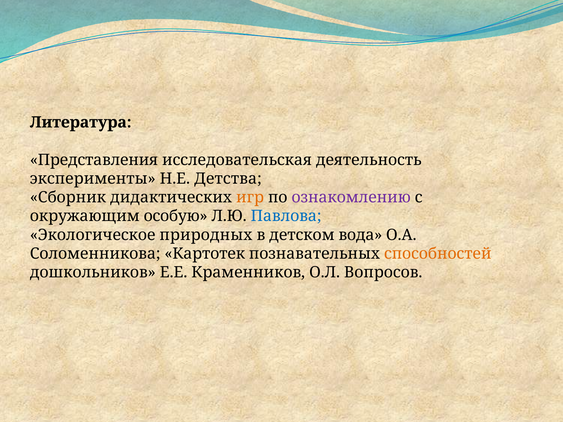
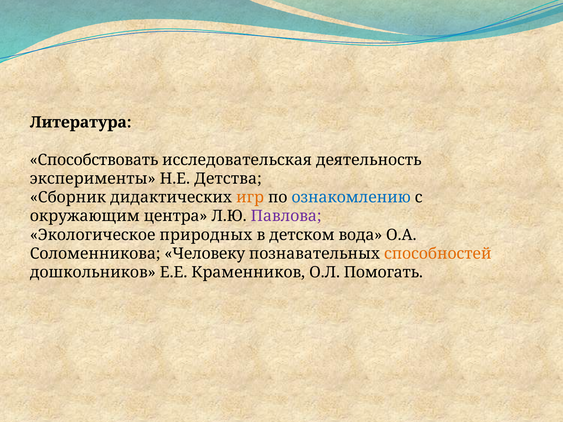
Представления: Представления -> Способствовать (94, 160)
ознакомлению colour: purple -> blue (351, 197)
особую: особую -> центра (176, 216)
Павлова colour: blue -> purple (286, 216)
Картотек: Картотек -> Человеку (205, 254)
Вопросов: Вопросов -> Помогать (383, 273)
